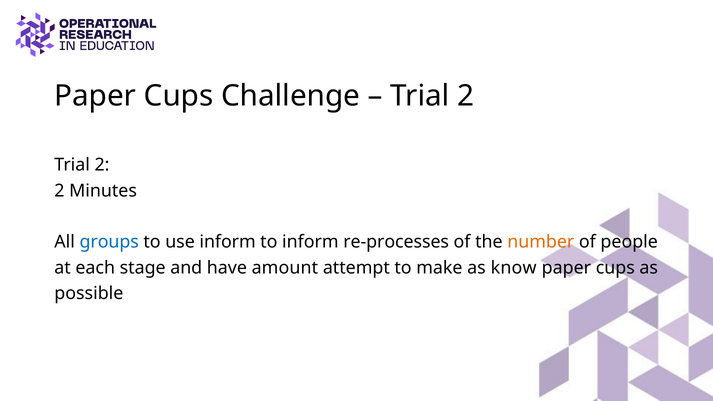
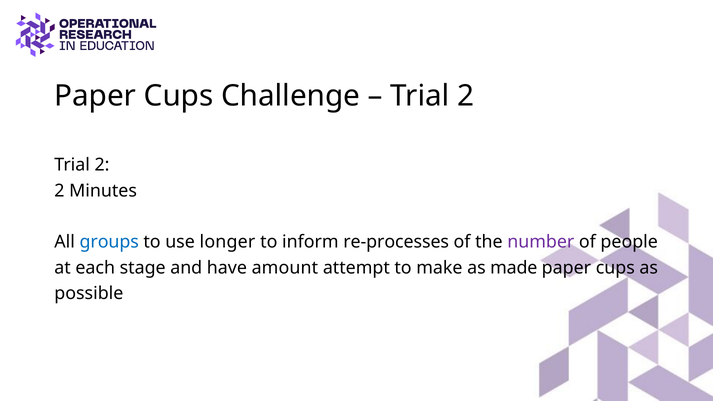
use inform: inform -> longer (227, 242)
number colour: orange -> purple (541, 242)
know: know -> made (514, 268)
